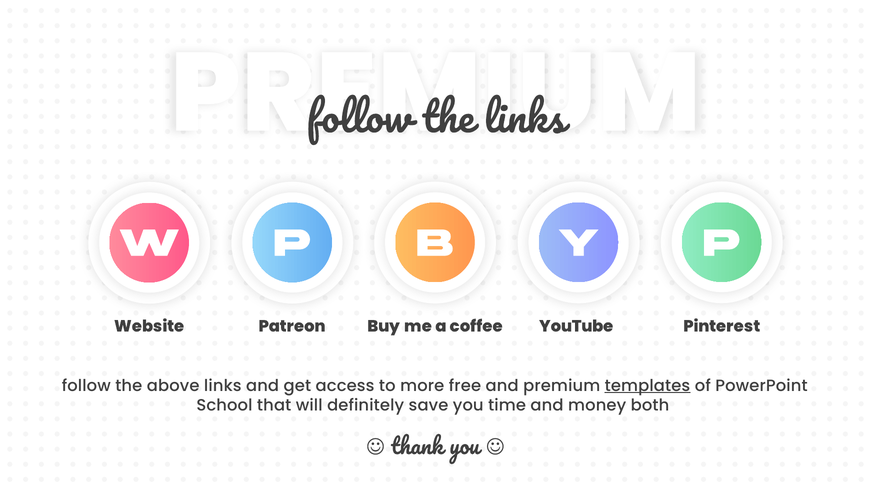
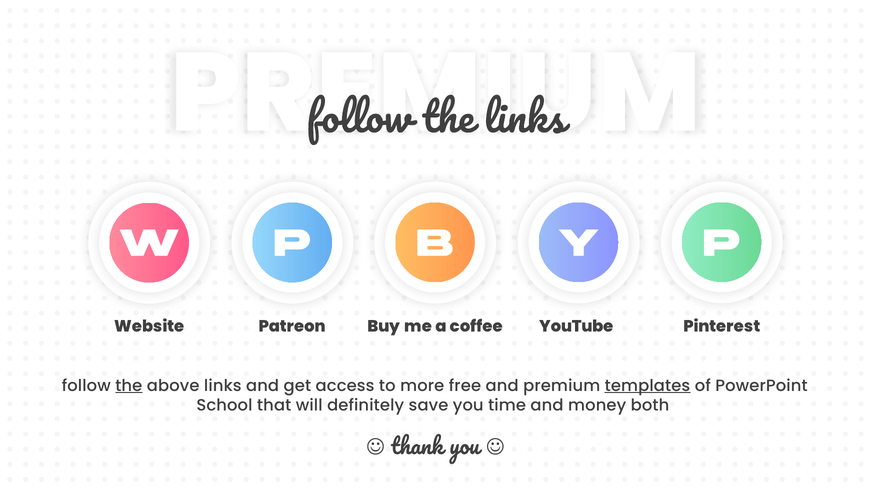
the underline: none -> present (129, 386)
